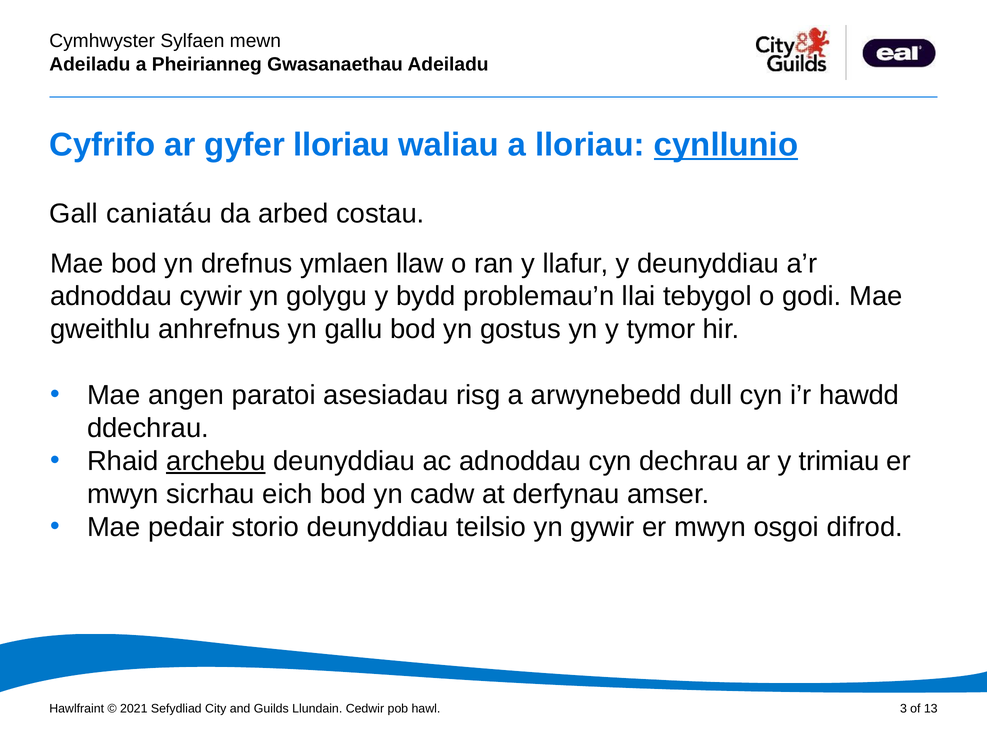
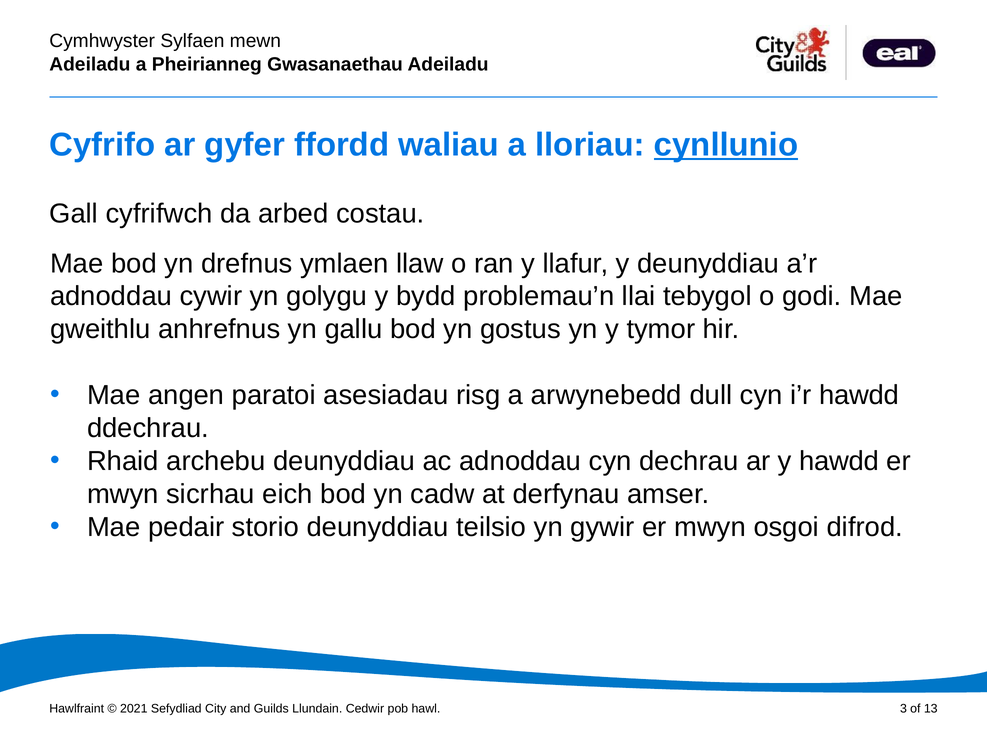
gyfer lloriau: lloriau -> ffordd (342, 145)
caniatáu: caniatáu -> cyfrifwch (159, 214)
archebu underline: present -> none (216, 461)
y trimiau: trimiau -> hawdd (839, 461)
